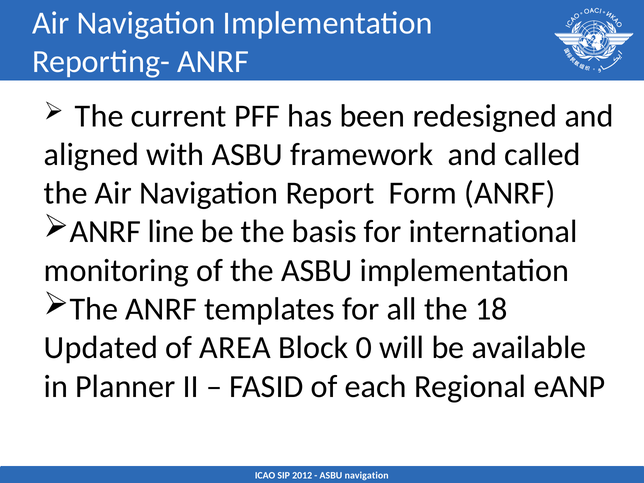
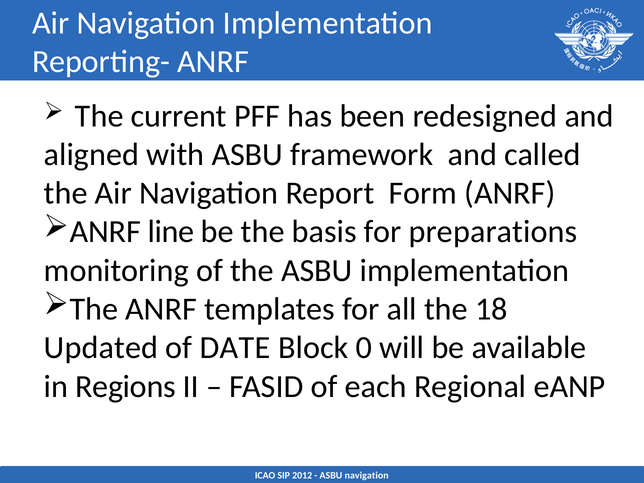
international: international -> preparations (493, 232)
AREA: AREA -> DATE (235, 348)
Planner: Planner -> Regions (125, 386)
